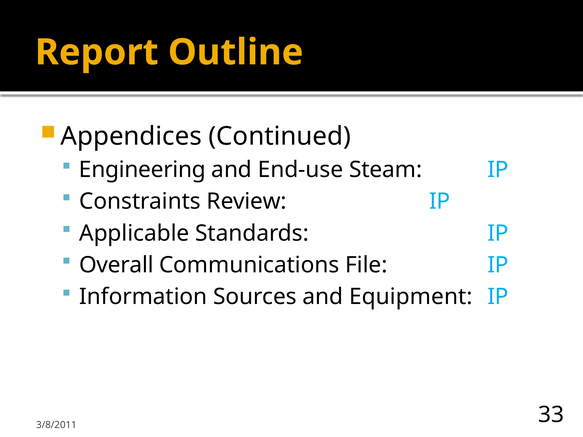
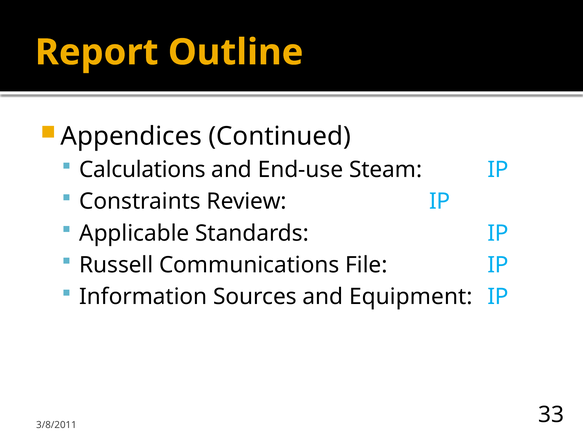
Engineering: Engineering -> Calculations (142, 170)
Overall: Overall -> Russell (116, 265)
